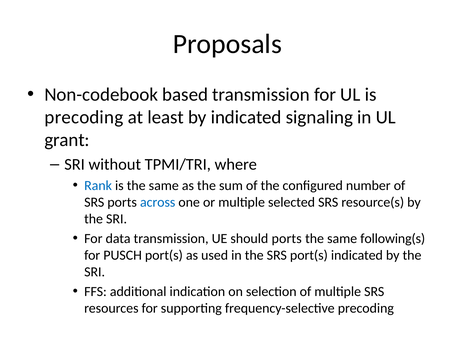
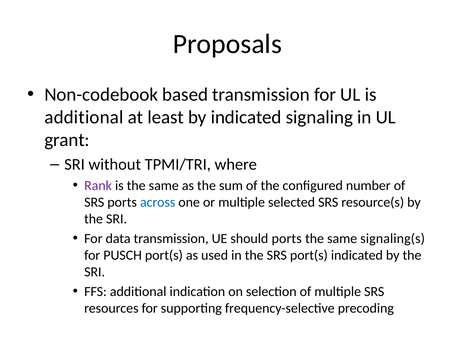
precoding: precoding -> additional (84, 117)
Rank colour: blue -> purple (98, 186)
following(s: following(s -> signaling(s (393, 239)
